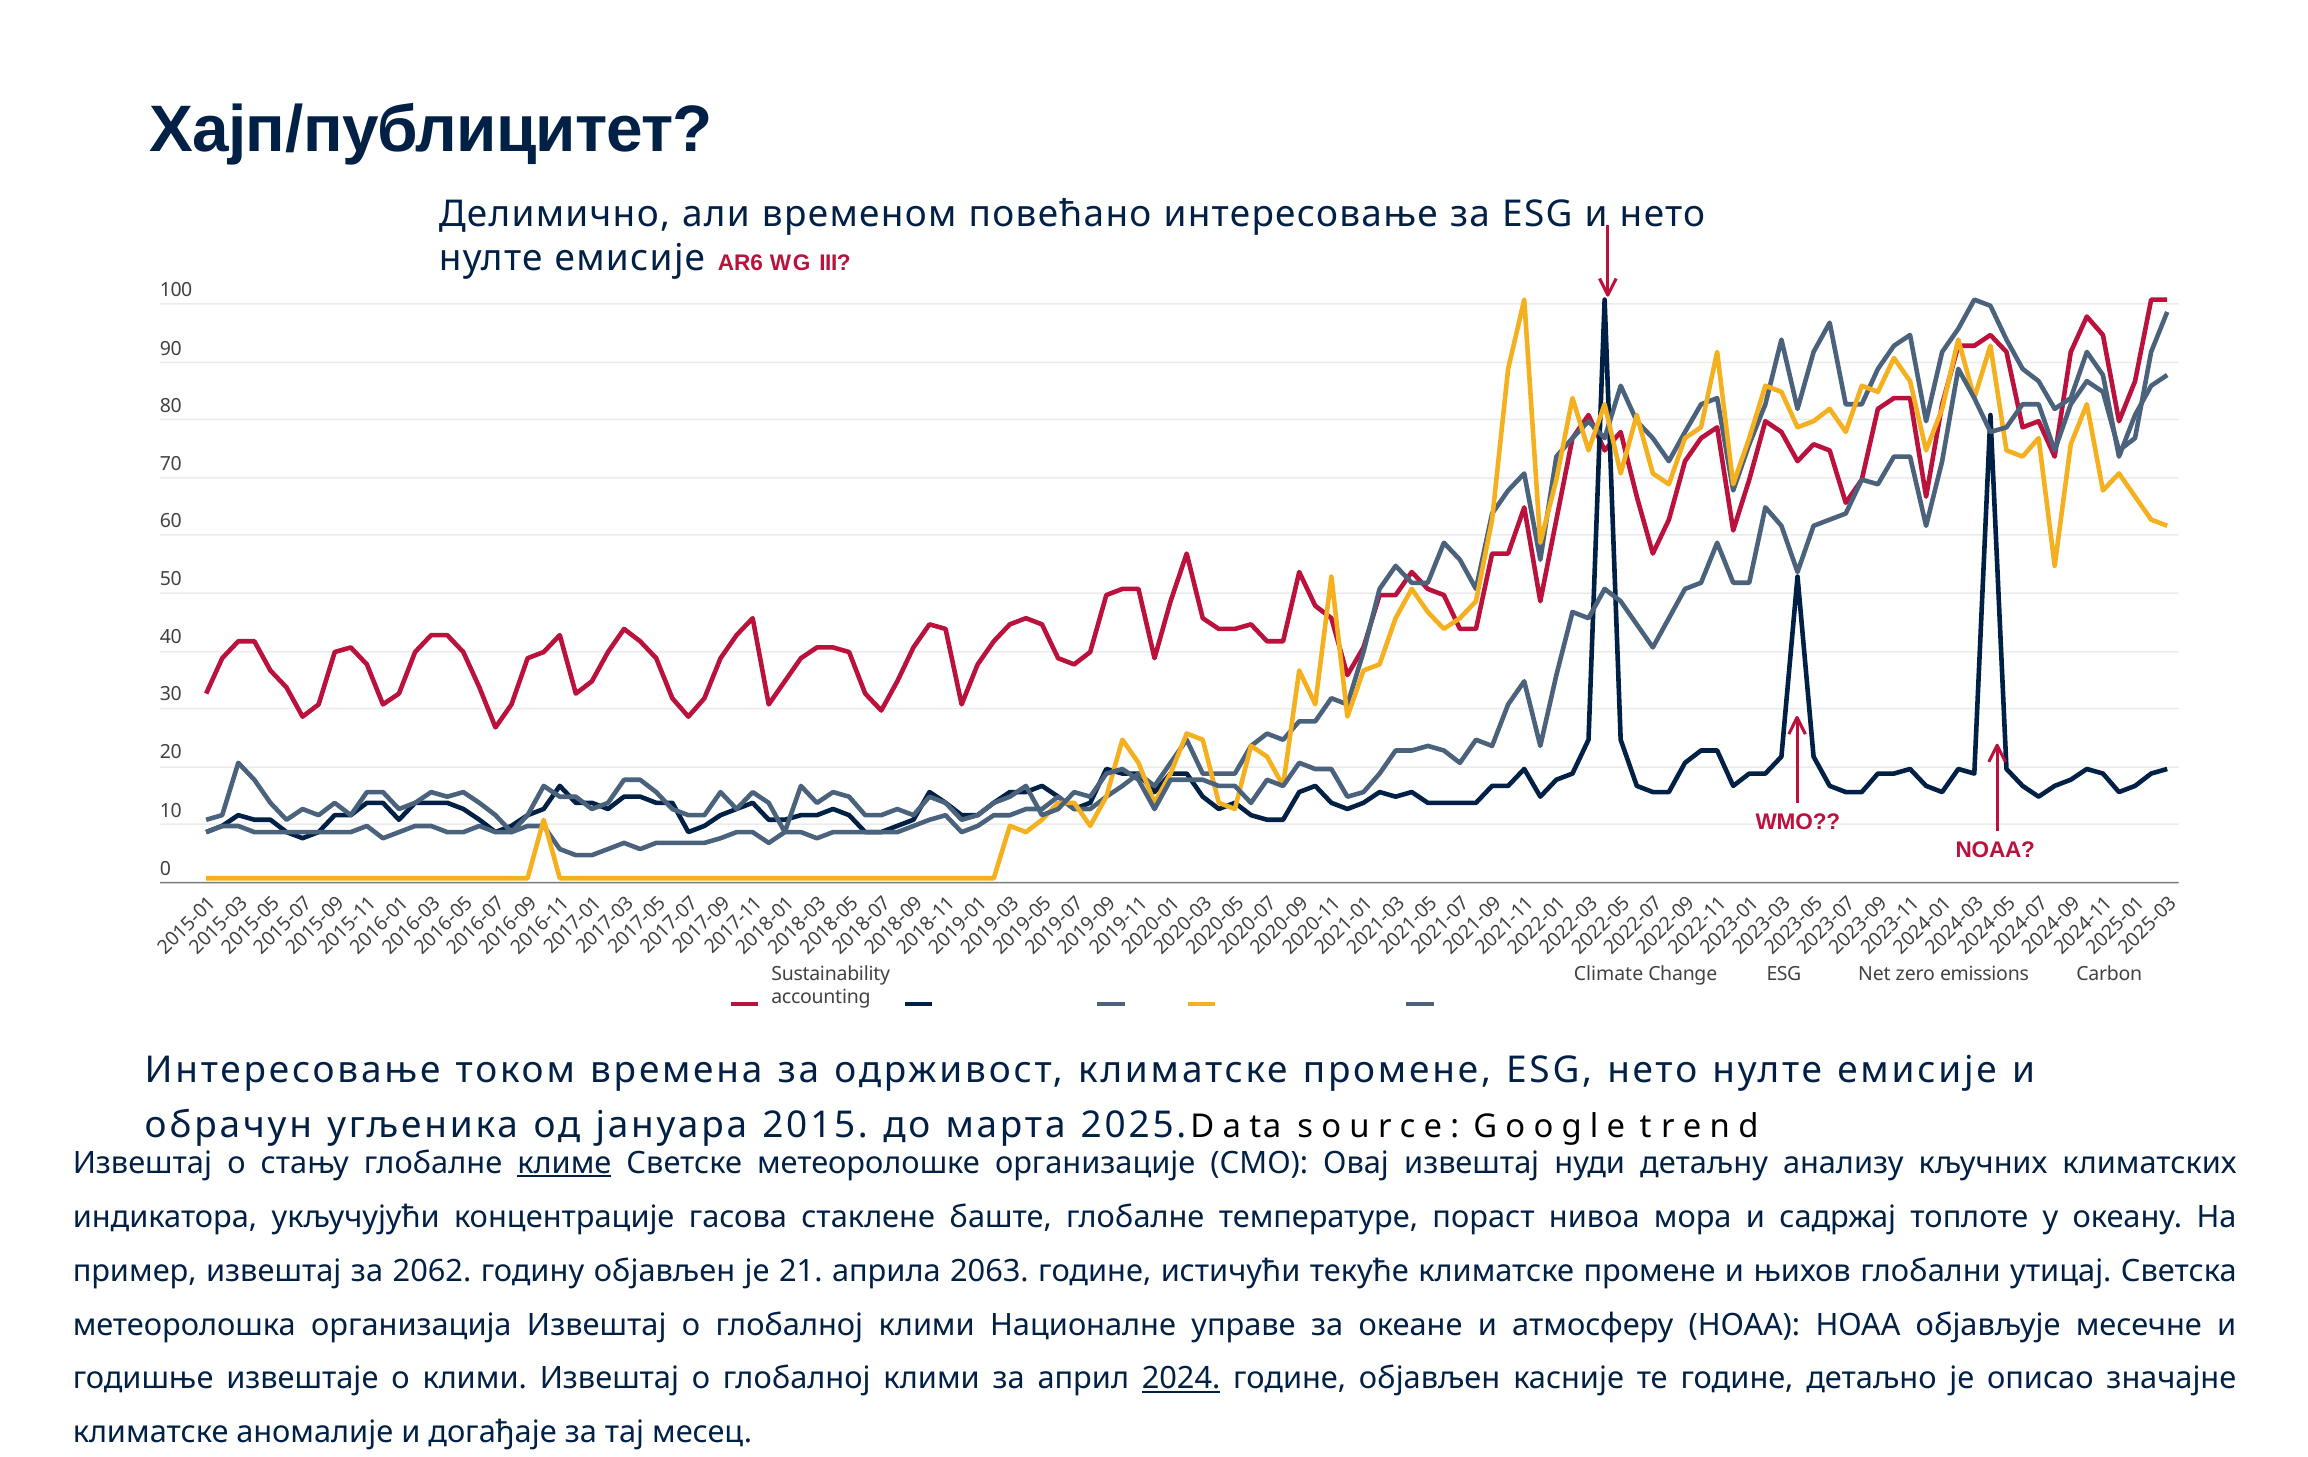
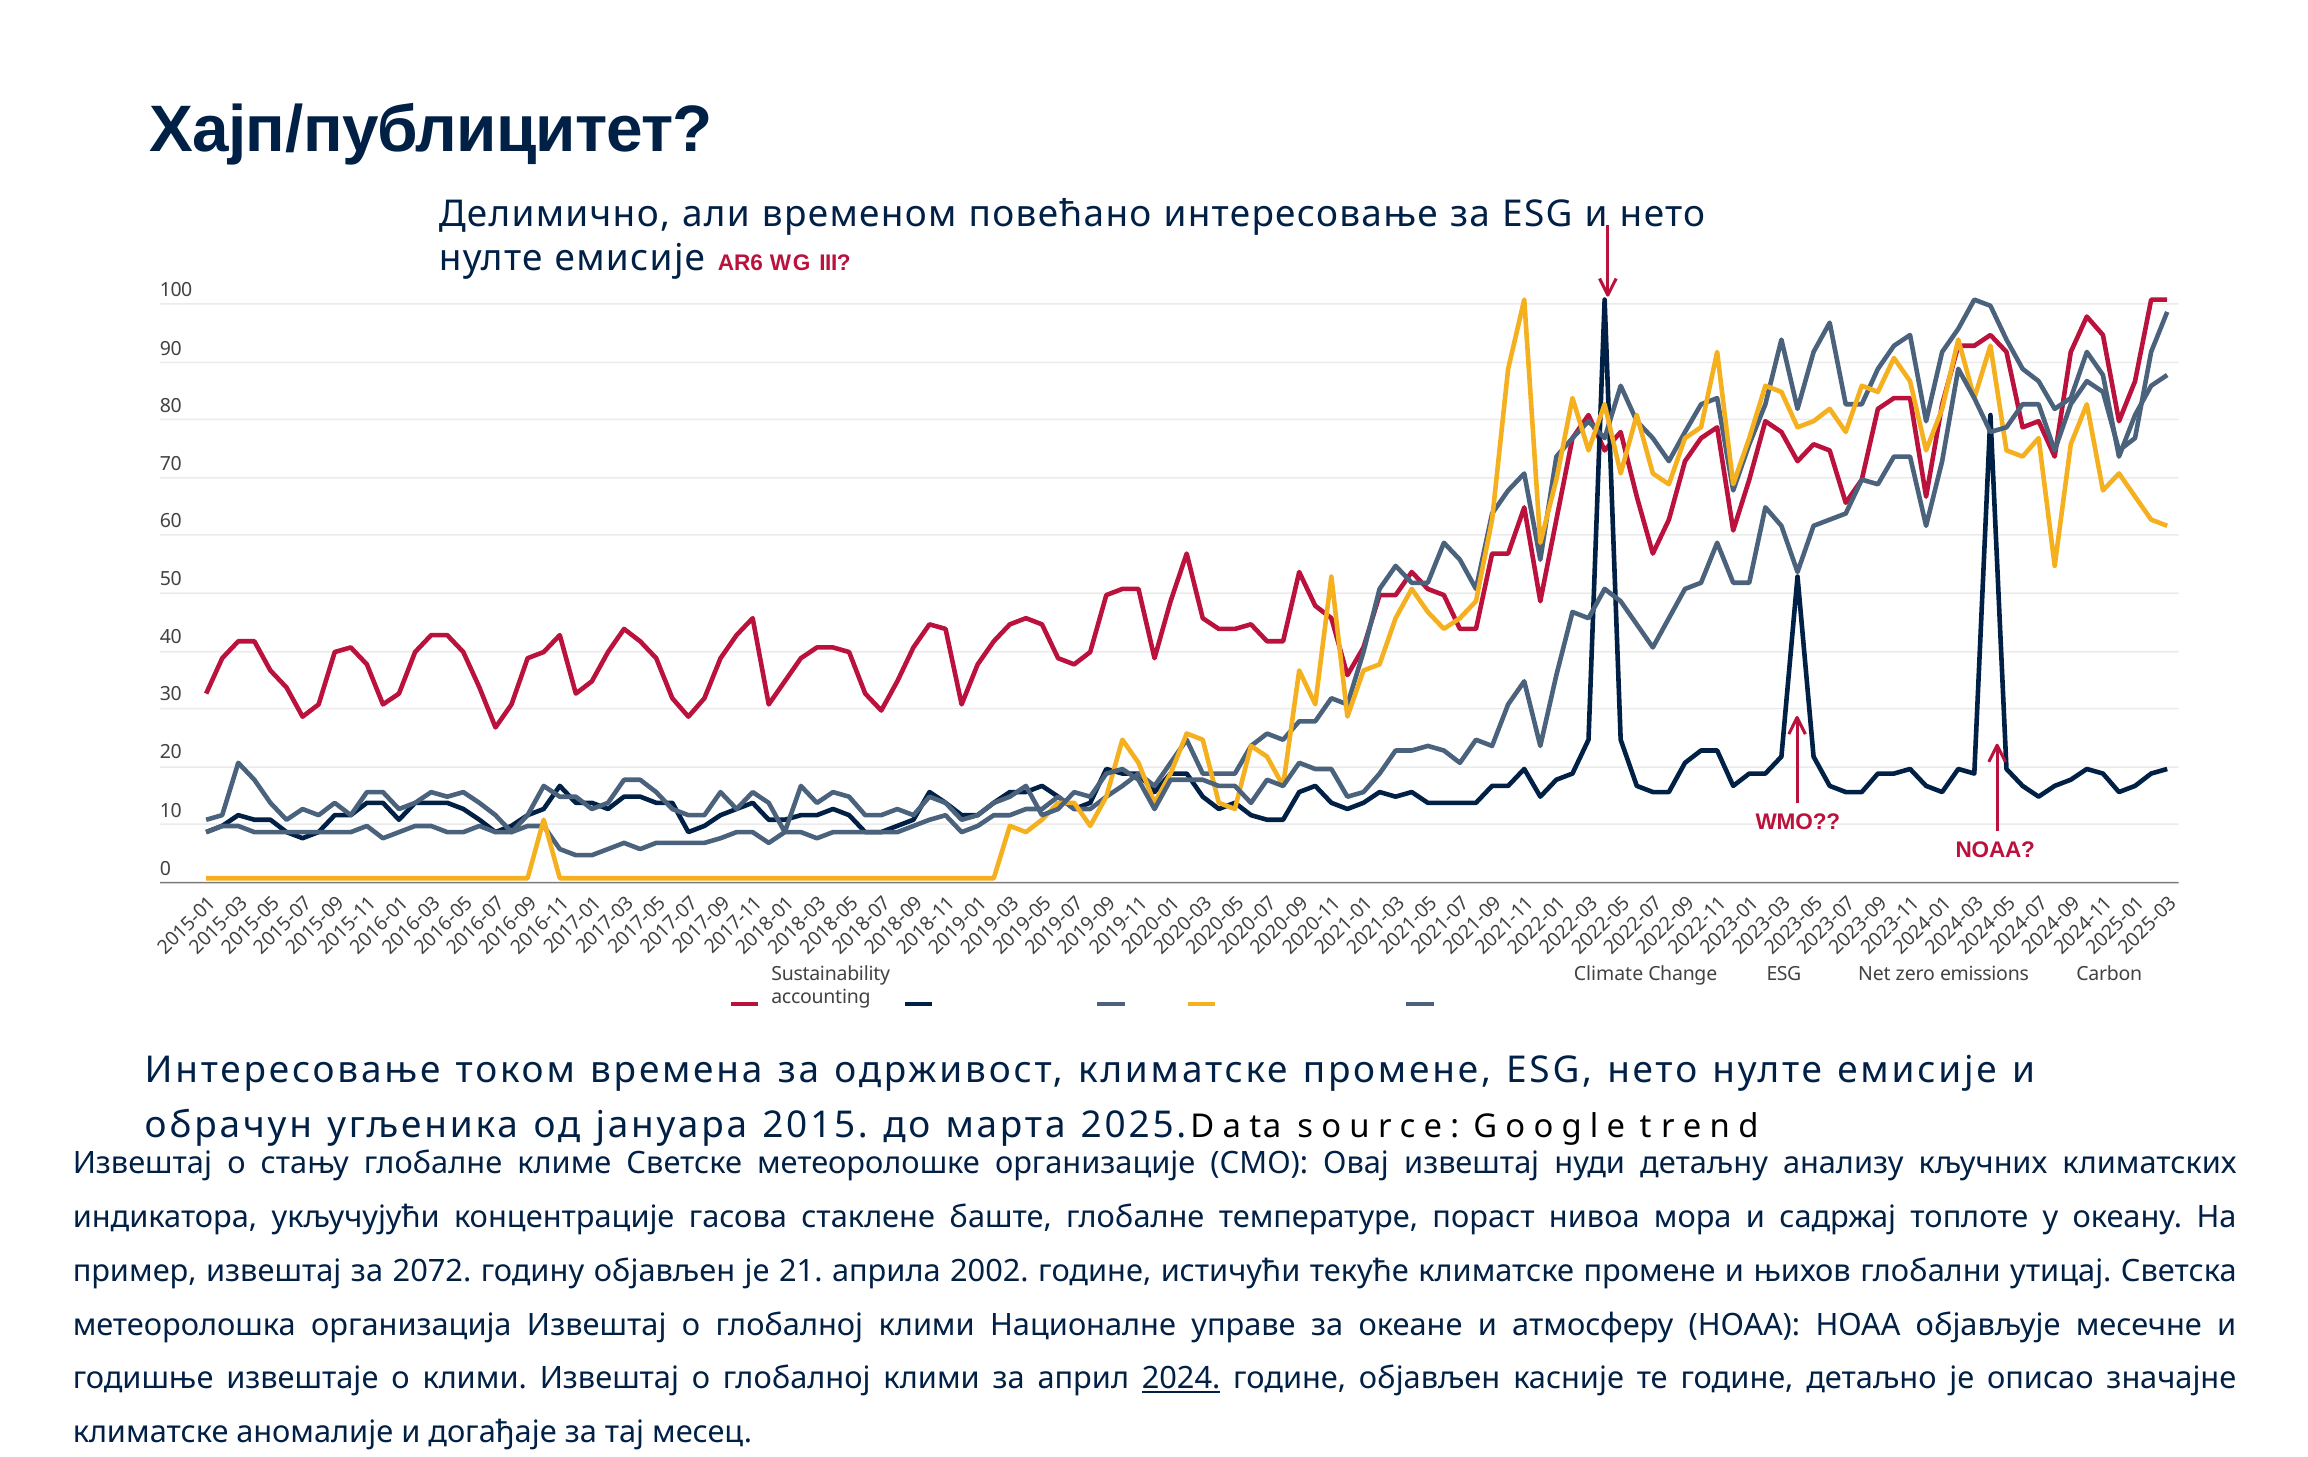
климе underline: present -> none (564, 1163)
2062: 2062 -> 2072 (432, 1271)
2063: 2063 -> 2002 (989, 1271)
